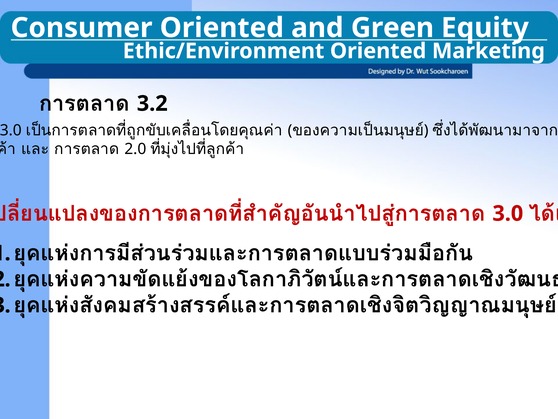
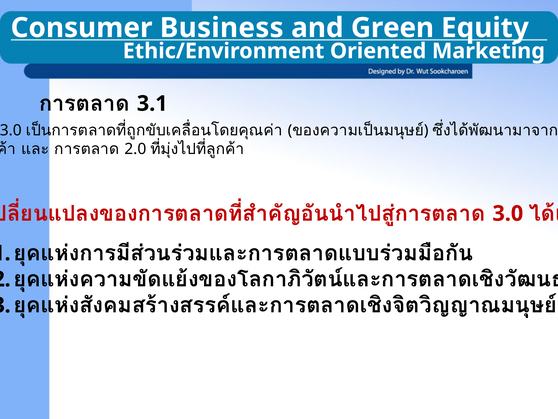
Consumer Oriented: Oriented -> Business (222, 28)
3.2: 3.2 -> 3.1 (152, 103)
